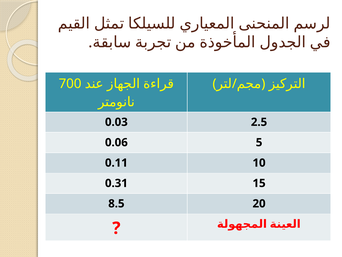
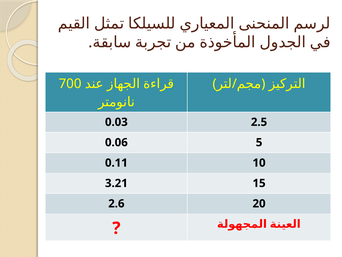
0.31: 0.31 -> 3.21 (116, 183)
8.5: 8.5 -> 2.6 (116, 203)
